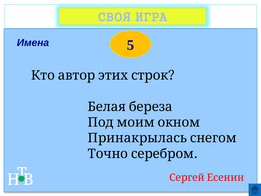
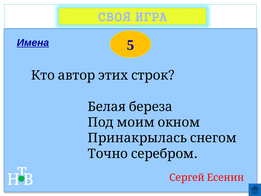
Имена underline: none -> present (33, 43)
